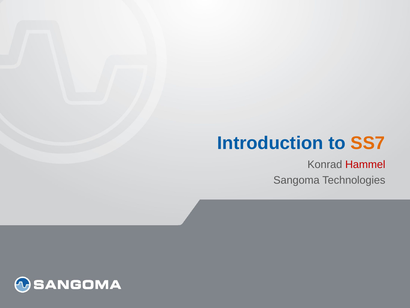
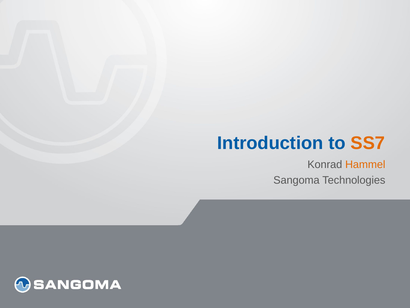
Hammel colour: red -> orange (365, 164)
